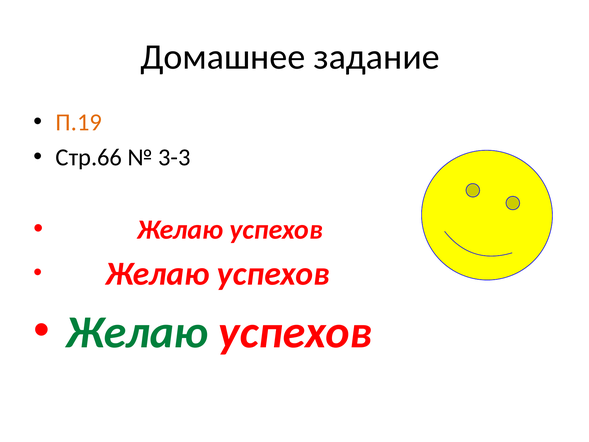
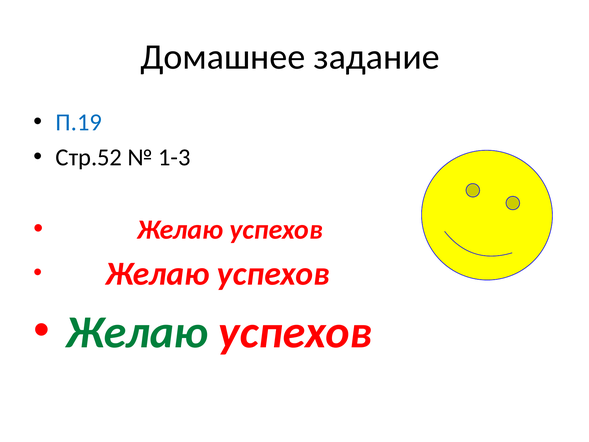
П.19 colour: orange -> blue (79, 122)
Стр.66: Стр.66 -> Стр.52 (89, 157)
3-3: 3-3 -> 1-3 (174, 157)
